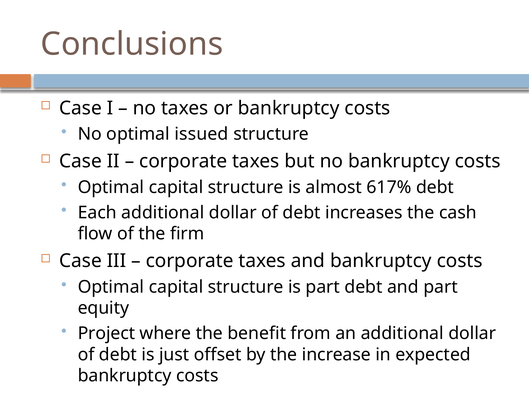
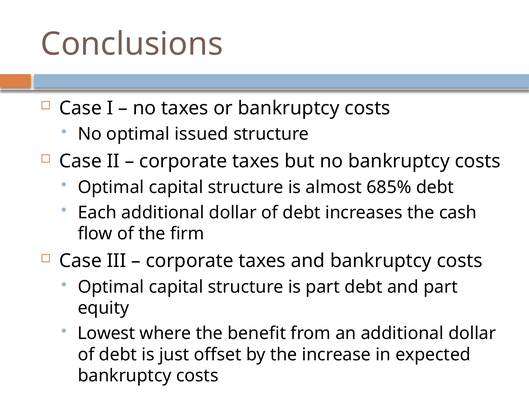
617%: 617% -> 685% (389, 187)
Project: Project -> Lowest (106, 333)
